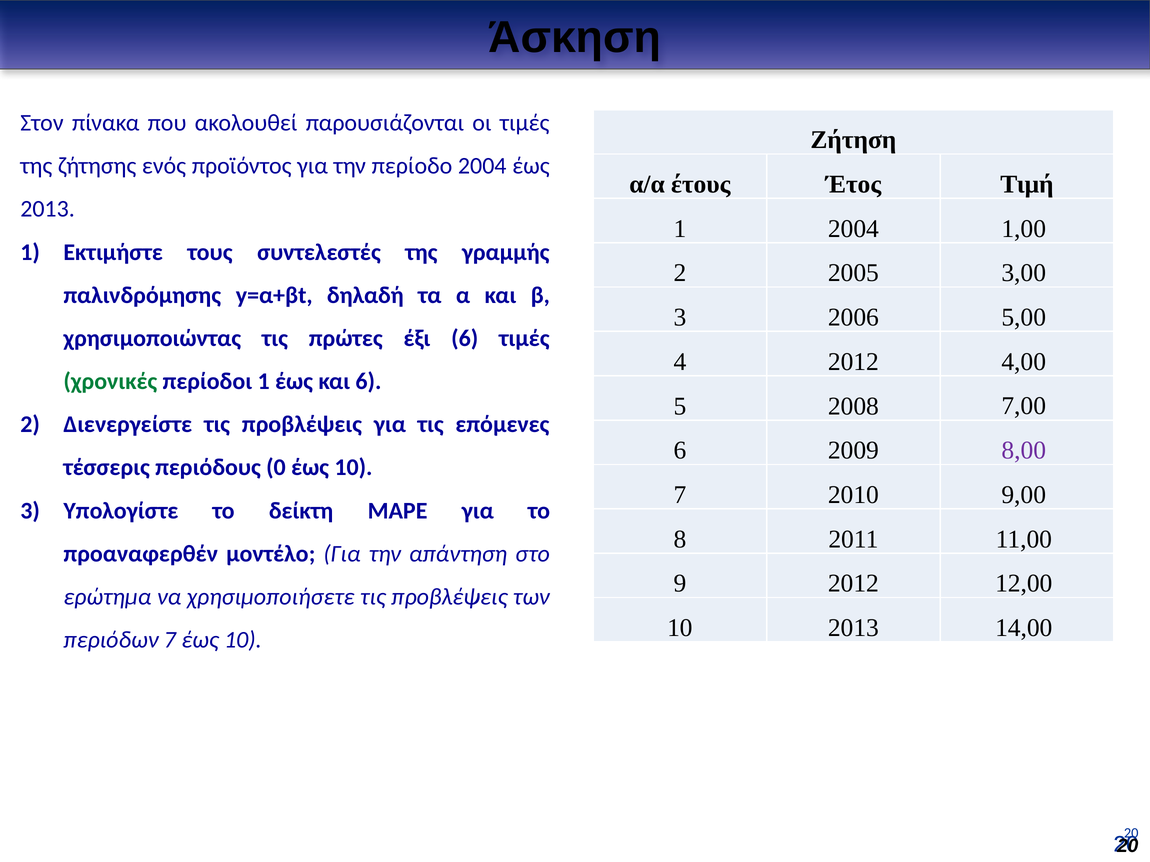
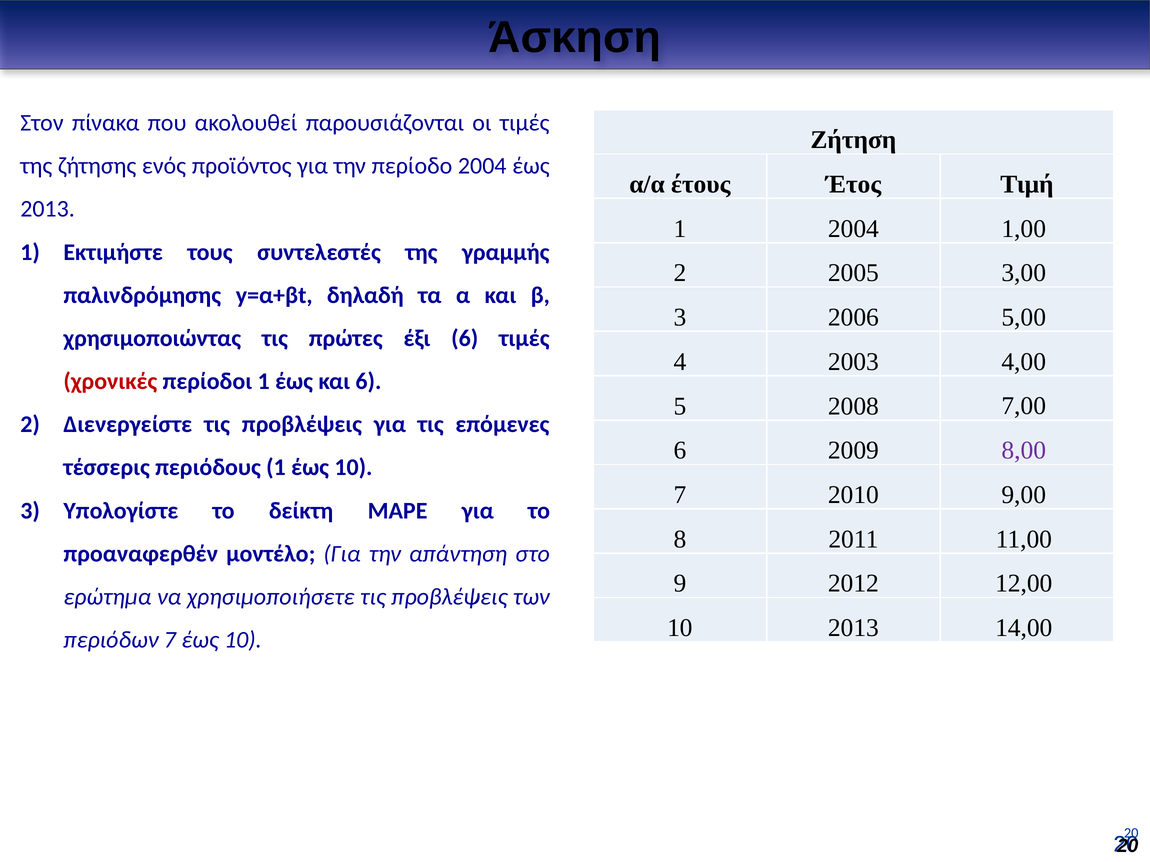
4 2012: 2012 -> 2003 (853, 362)
χρονικές colour: green -> red (110, 382)
περιόδους 0: 0 -> 1 (276, 468)
